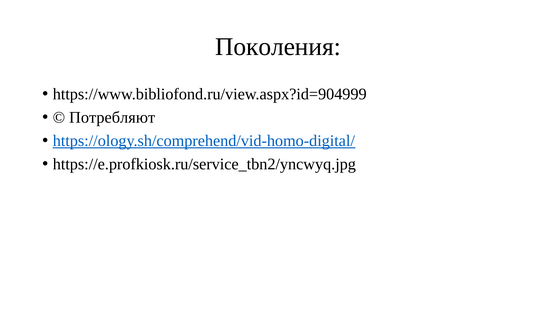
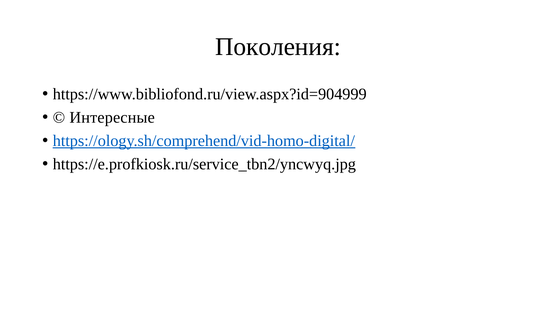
Потребляют: Потребляют -> Интересные (112, 117)
